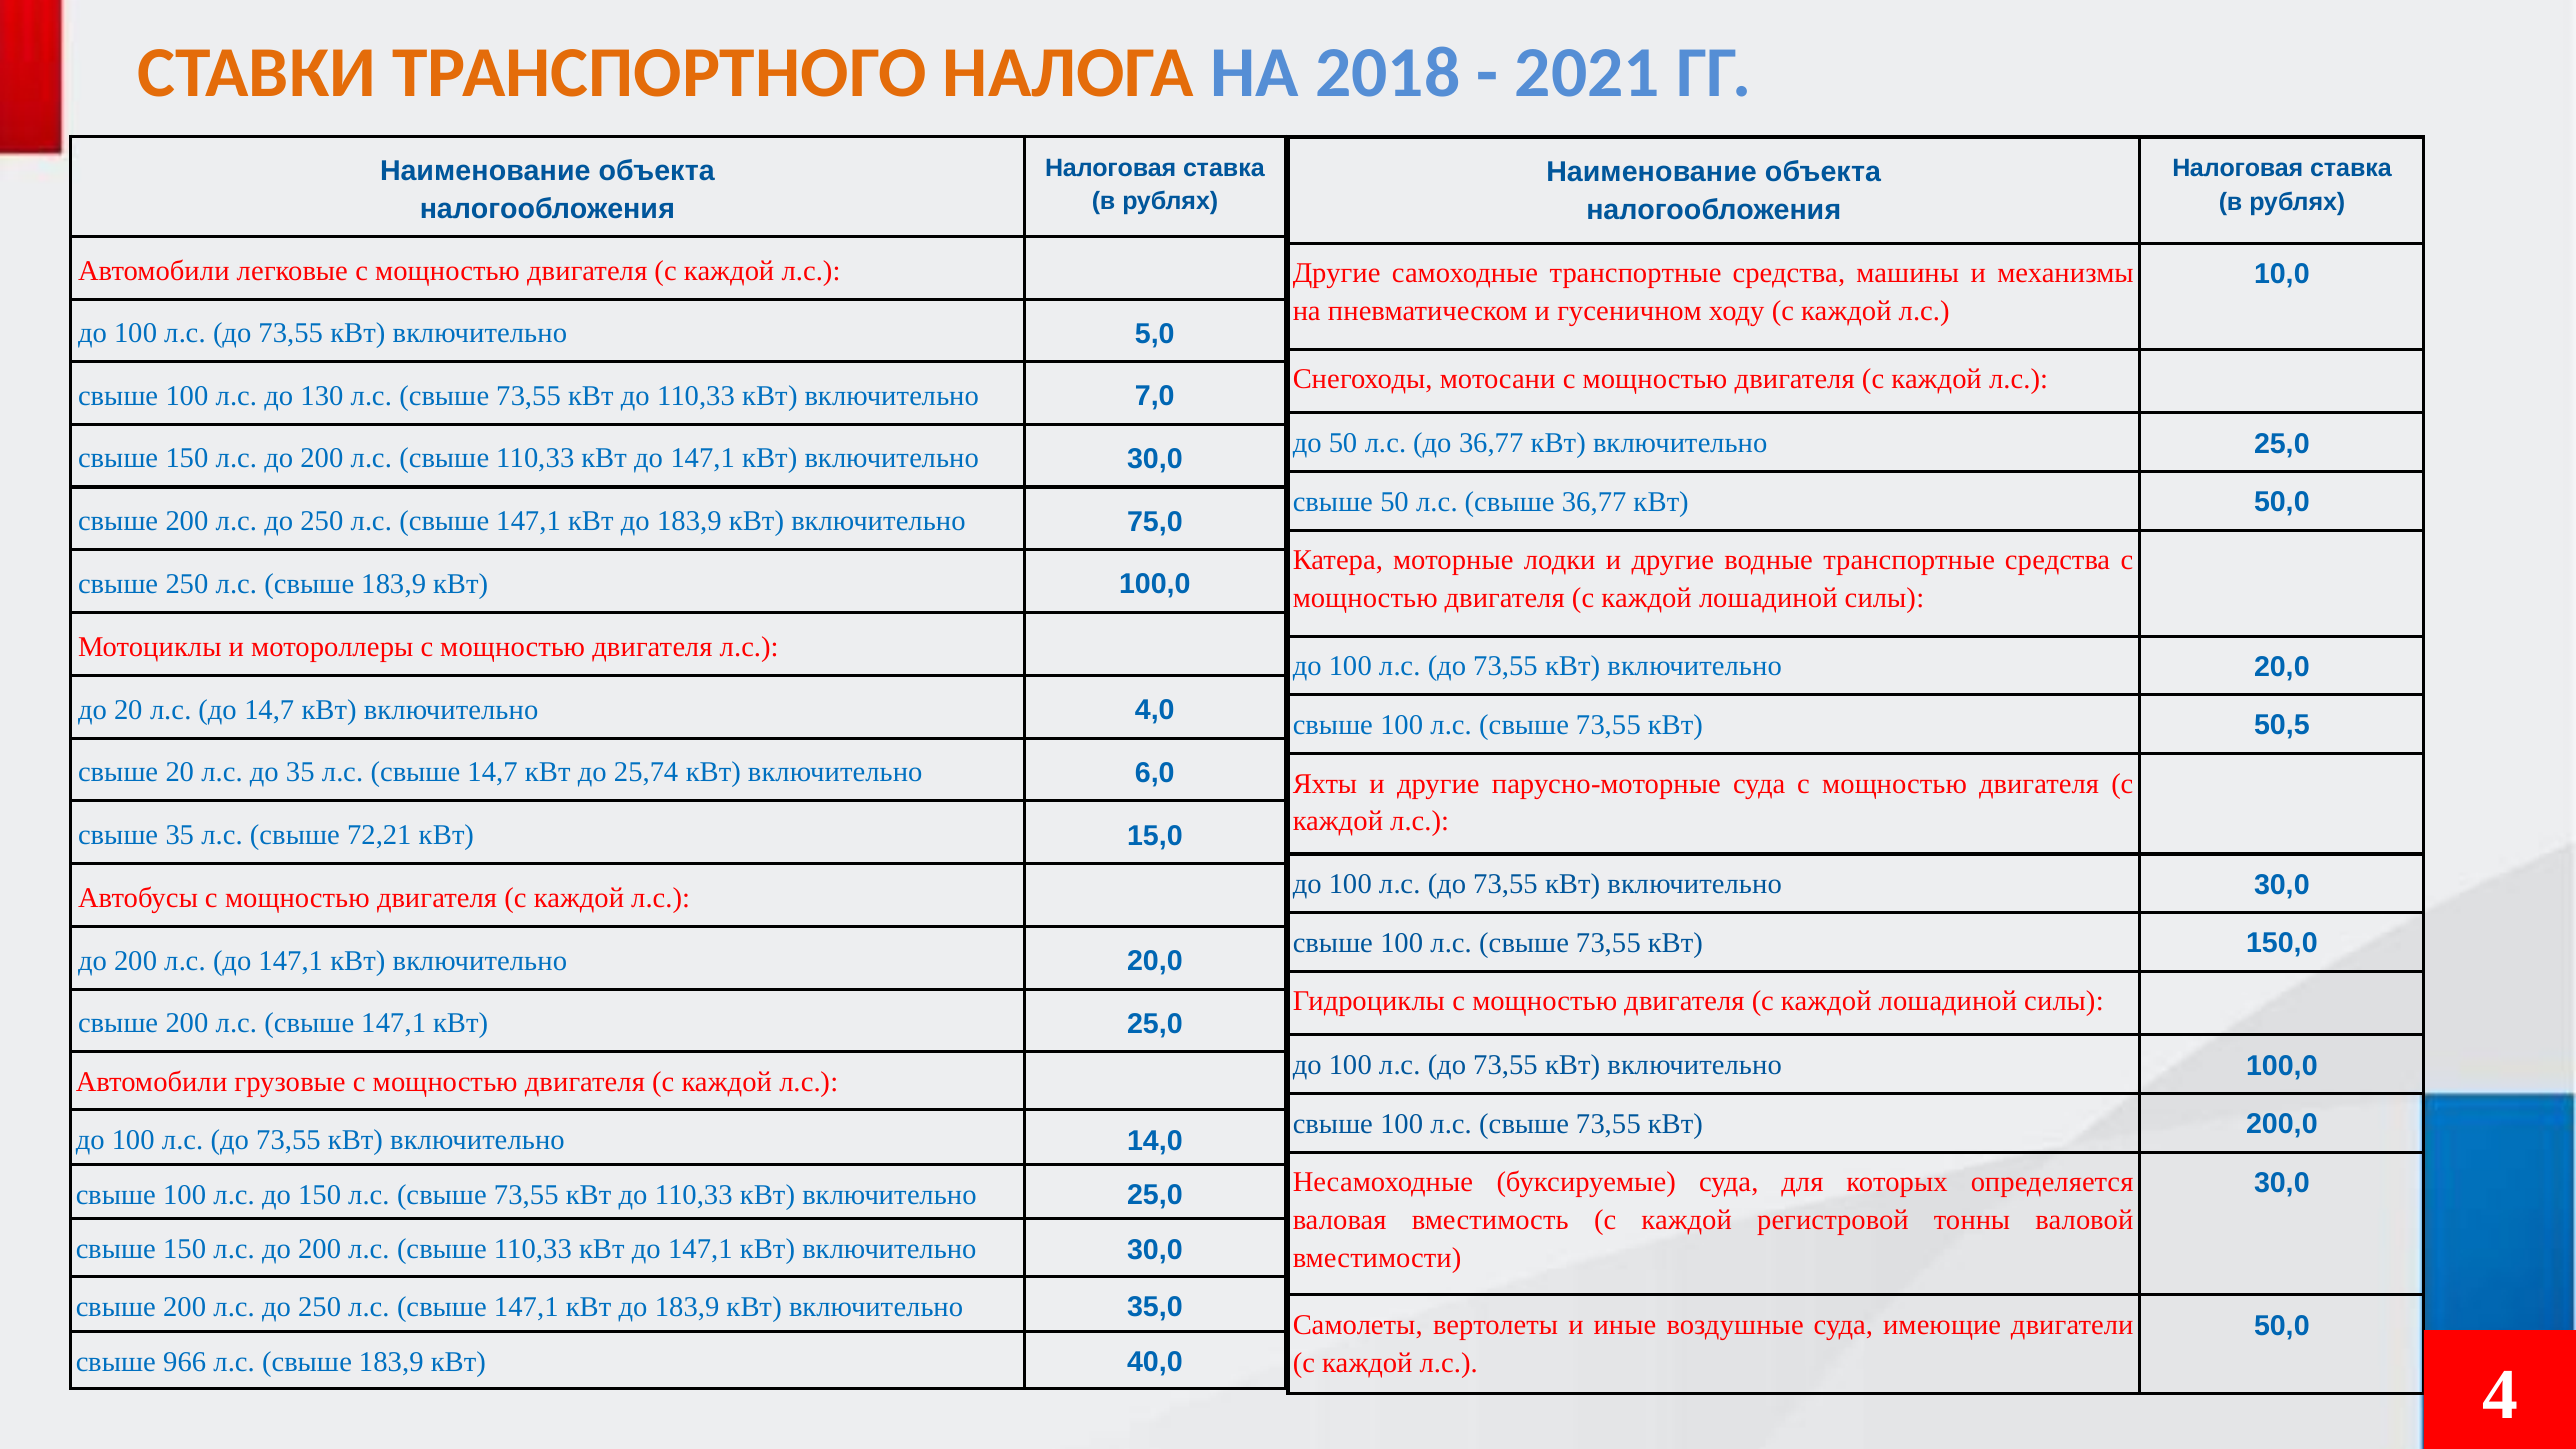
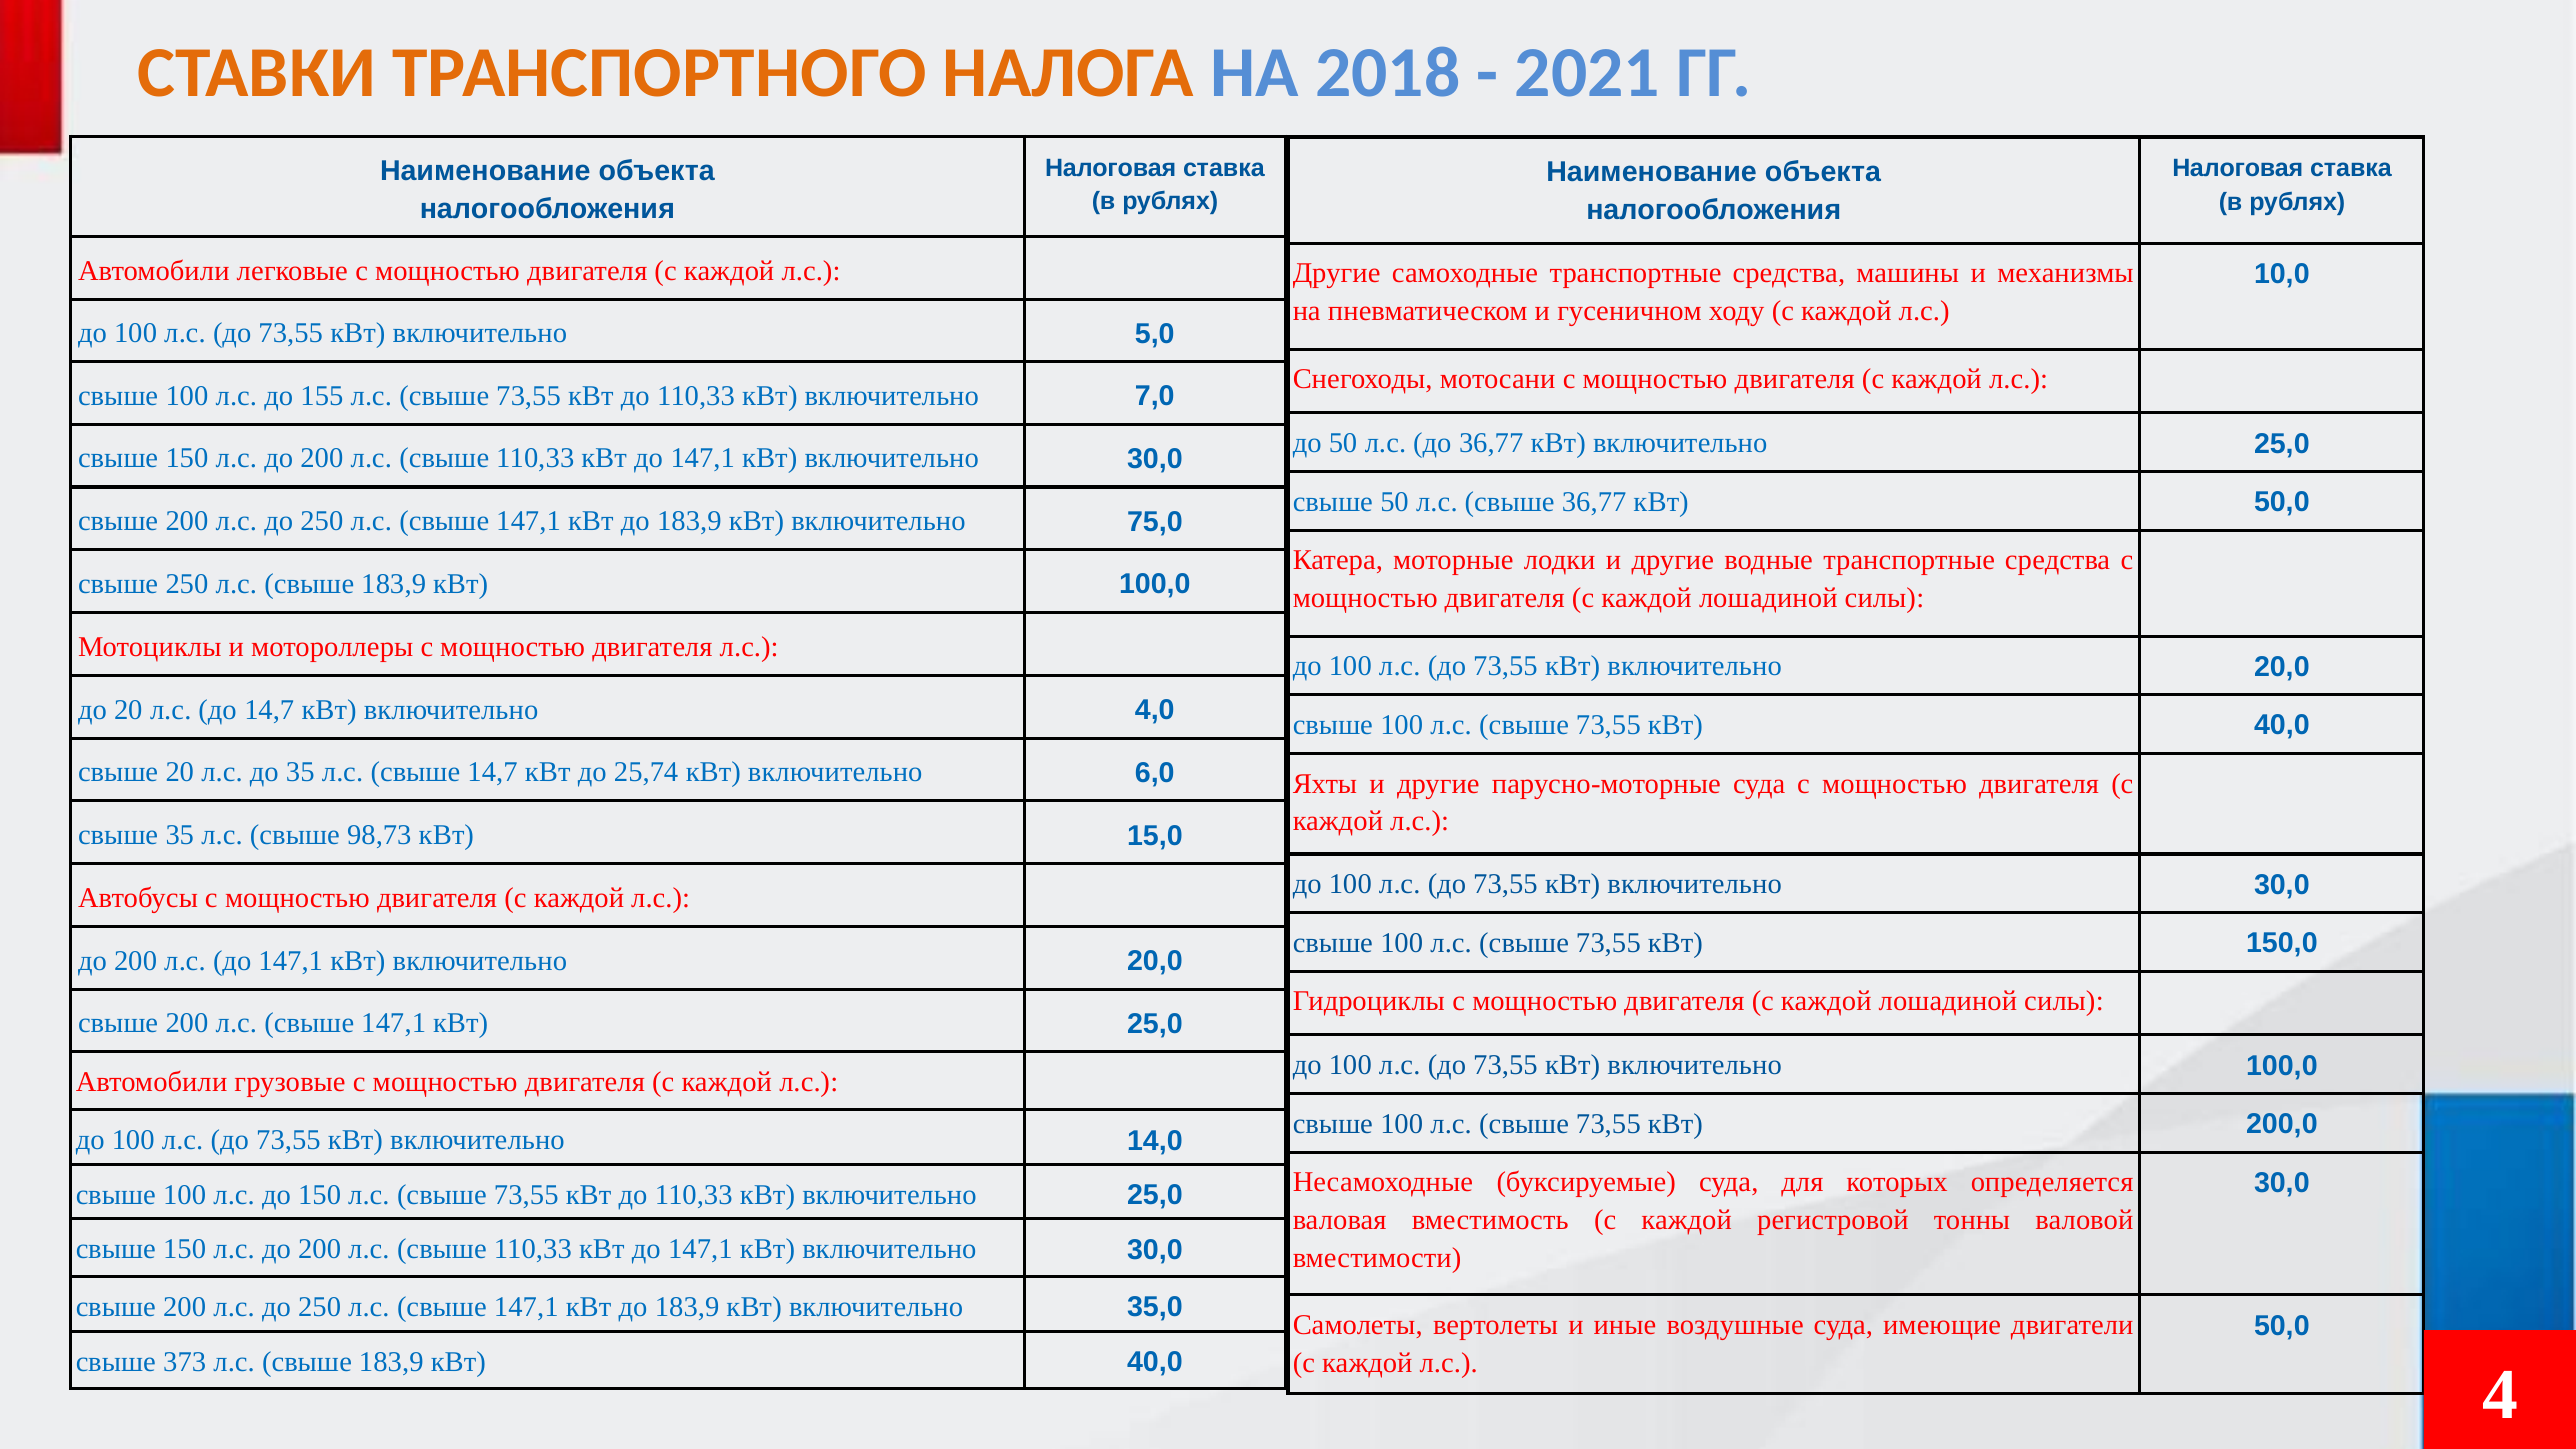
130: 130 -> 155 (322, 396)
73,55 кВт 50,5: 50,5 -> 40,0 (2282, 726)
72,21: 72,21 -> 98,73 (379, 835)
966: 966 -> 373 (185, 1362)
